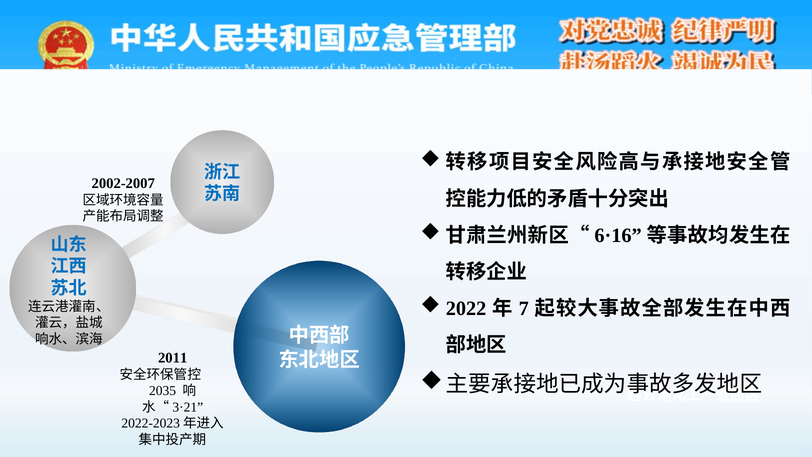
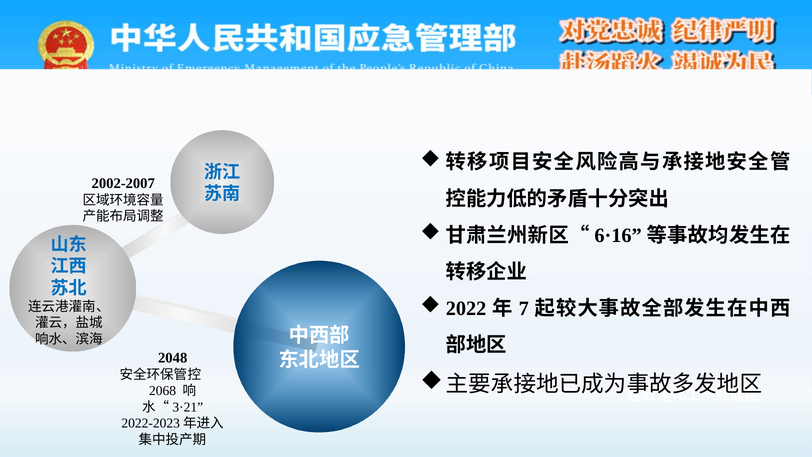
2011: 2011 -> 2048 (173, 358)
2035: 2035 -> 2068 (163, 391)
